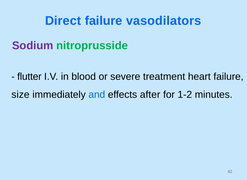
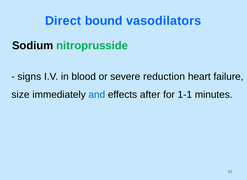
Direct failure: failure -> bound (104, 21)
Sodium colour: purple -> black (33, 45)
flutter: flutter -> signs (29, 76)
treatment: treatment -> reduction (164, 76)
1-2: 1-2 -> 1-1 (185, 94)
